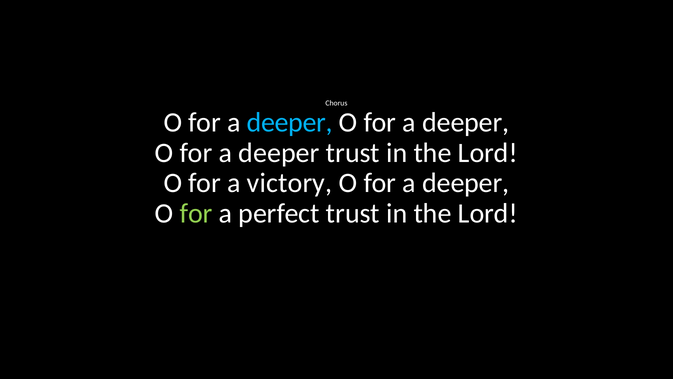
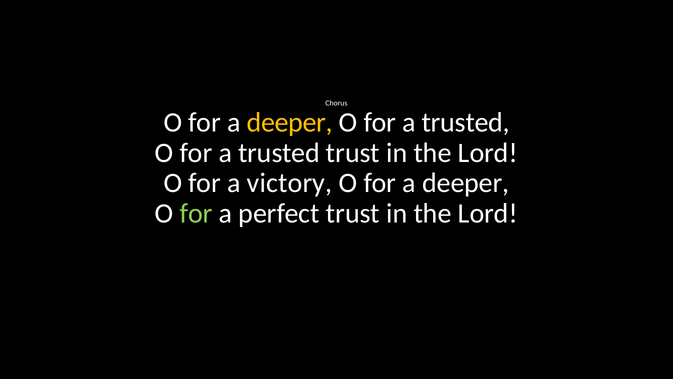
deeper colour: light blue -> yellow (290, 122)
deeper: deeper -> trusted (466, 122)
deeper: deeper -> trusted (279, 153)
